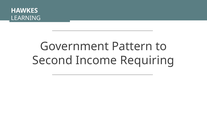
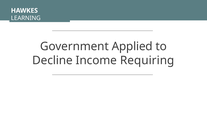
Pattern: Pattern -> Applied (132, 46)
Second: Second -> Decline (52, 60)
